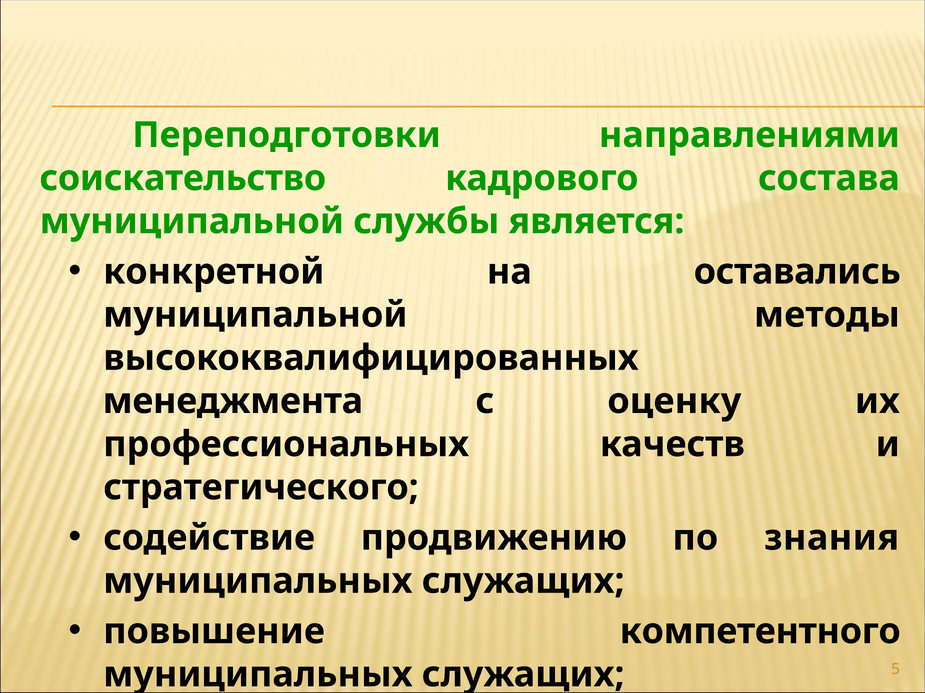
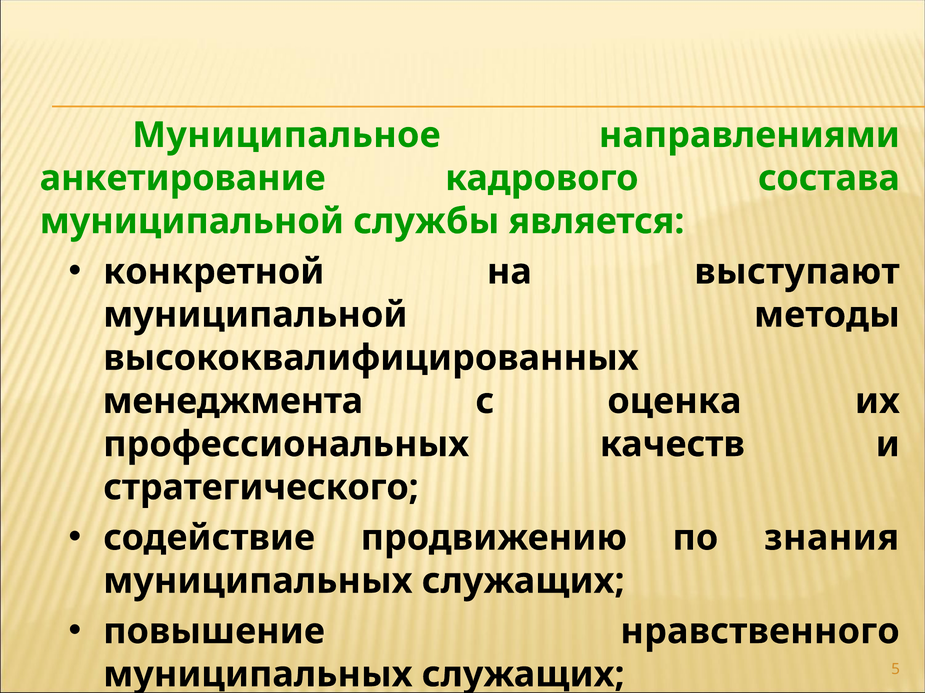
Переподготовки: Переподготовки -> Муниципальное (286, 135)
соискательство: соискательство -> анкетирование (183, 178)
оставались: оставались -> выступают (797, 272)
оценку: оценку -> оценка (674, 402)
компетентного: компетентного -> нравственного (760, 632)
